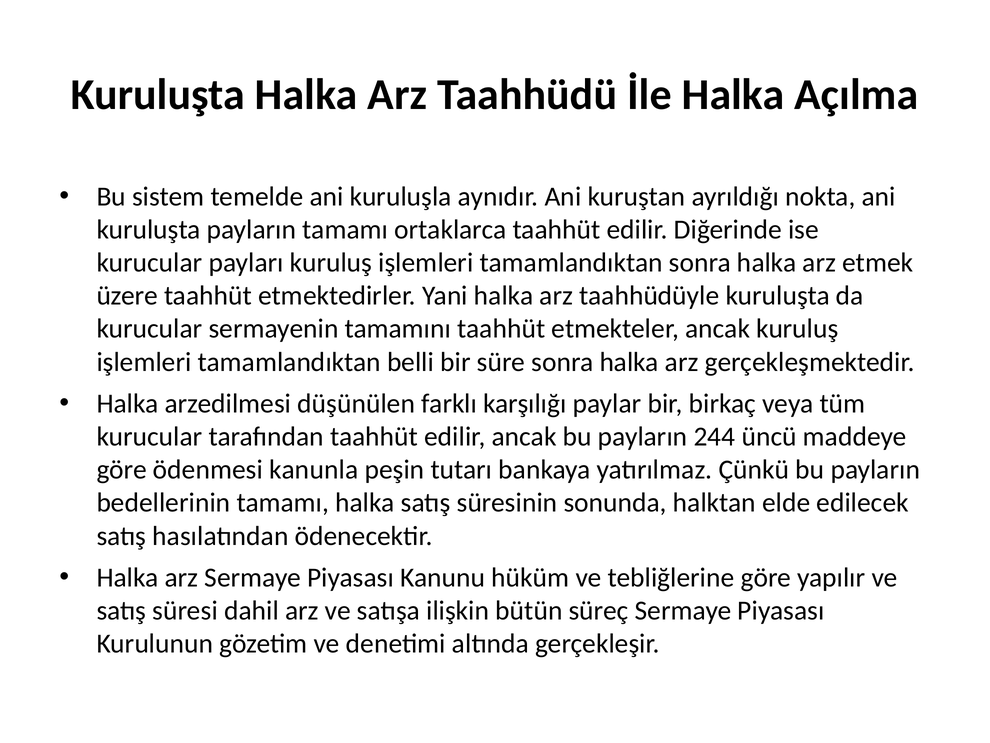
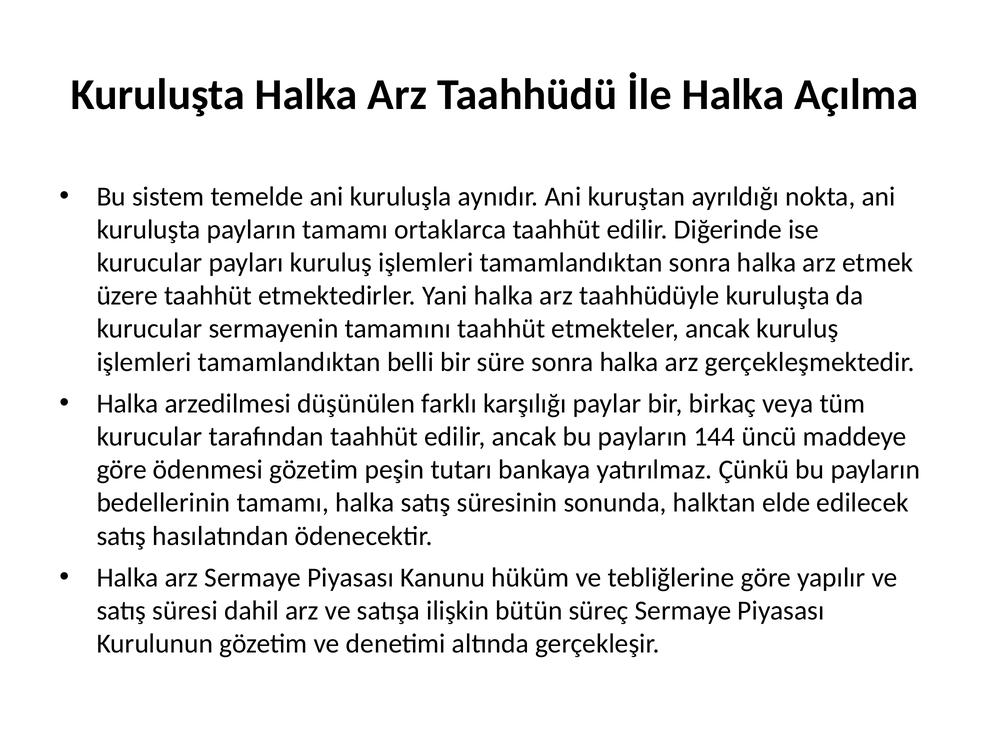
244: 244 -> 144 (714, 437)
ödenmesi kanunla: kanunla -> gözetim (314, 470)
